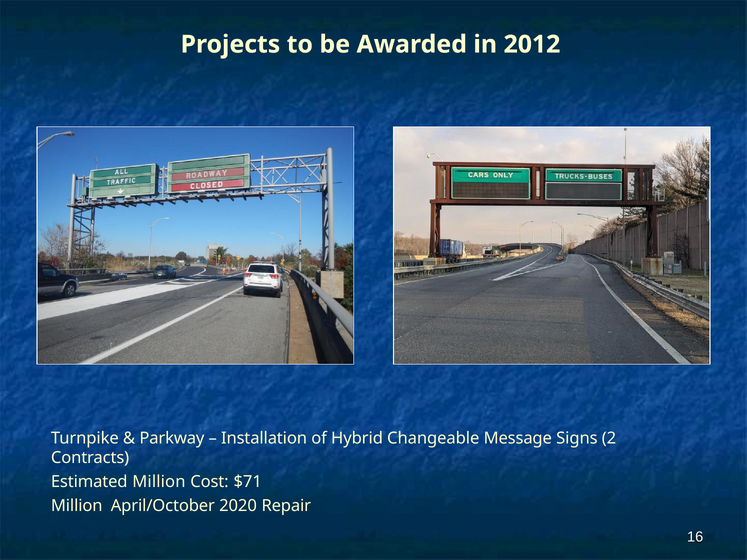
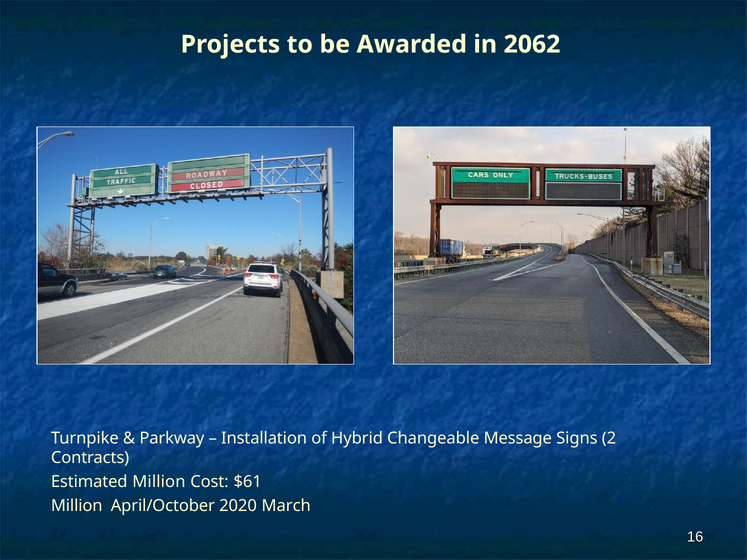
2012: 2012 -> 2062 (532, 44)
$71: $71 -> $61 (248, 482)
Repair: Repair -> March (286, 506)
